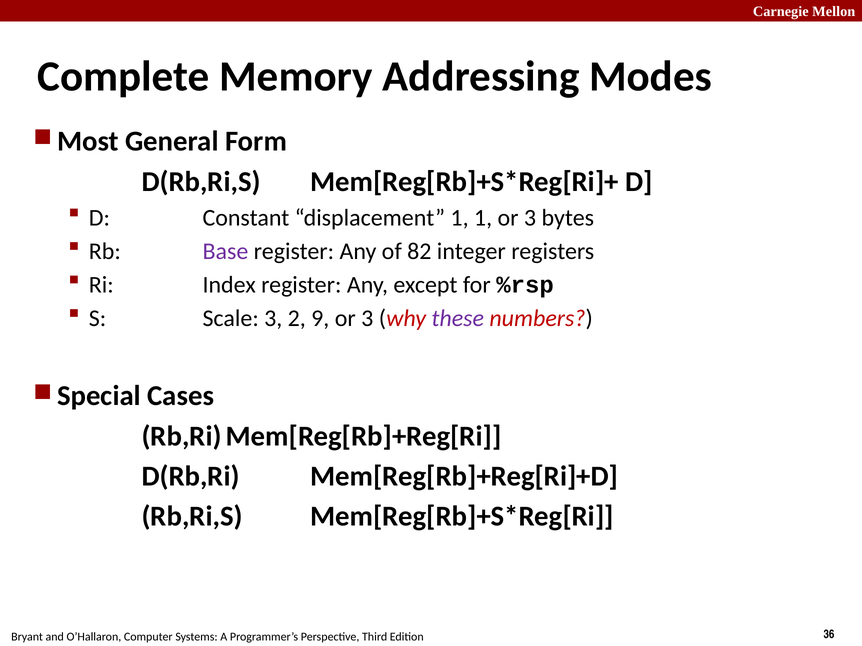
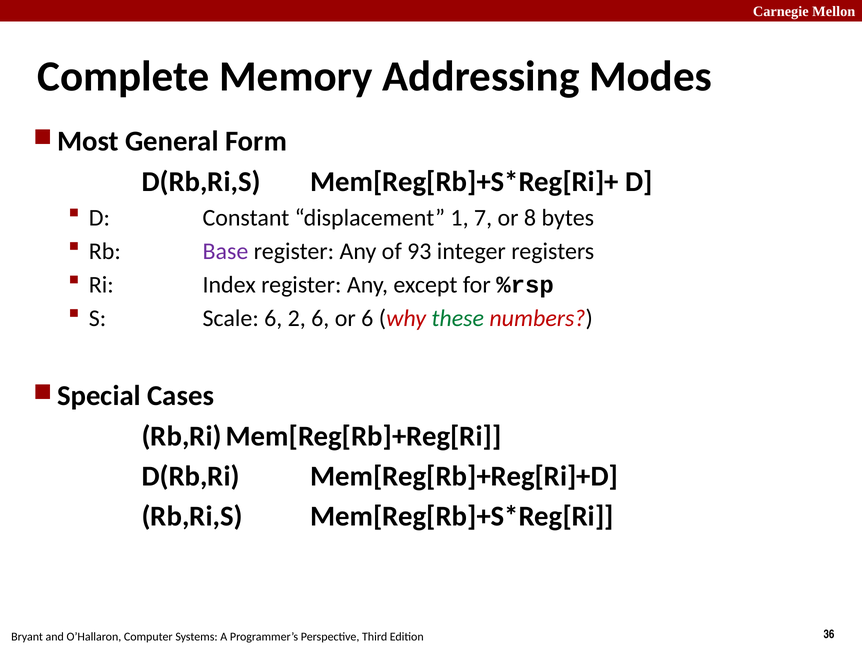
1 1: 1 -> 7 (483, 218)
3: 3 -> 8 (530, 218)
82: 82 -> 93 (419, 251)
Scale 3: 3 -> 6 (273, 318)
2 9: 9 -> 6 (320, 318)
3: 3 -> 6 (367, 318)
these colour: purple -> green (458, 318)
